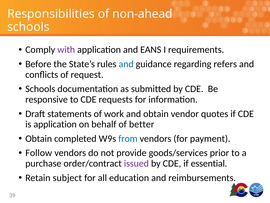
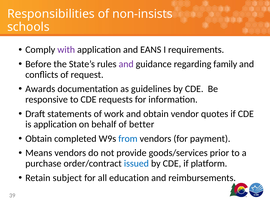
non-ahead: non-ahead -> non-insists (142, 14)
and colour: blue -> purple (126, 64)
refers: refers -> family (225, 64)
Schools: Schools -> Awards (40, 89)
submitted: submitted -> guidelines (151, 89)
Follow: Follow -> Means (39, 153)
issued colour: purple -> blue (136, 163)
essential: essential -> platform (209, 163)
